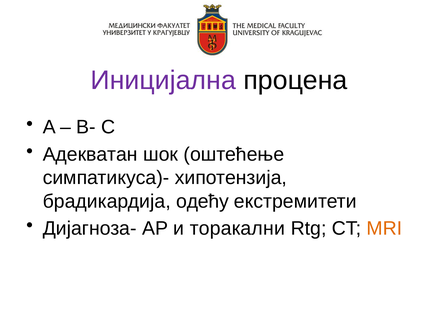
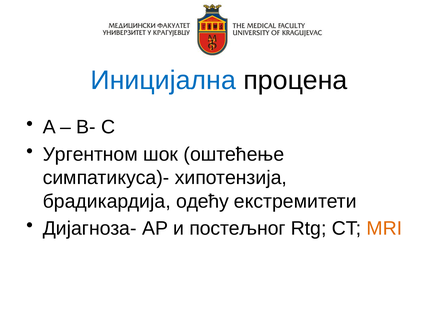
Иницијална colour: purple -> blue (163, 80)
Адекватан: Адекватан -> Ургентном (90, 154)
торакални: торакални -> постељног (237, 228)
